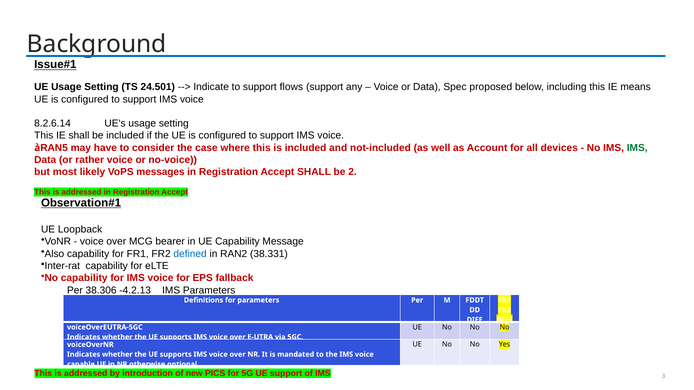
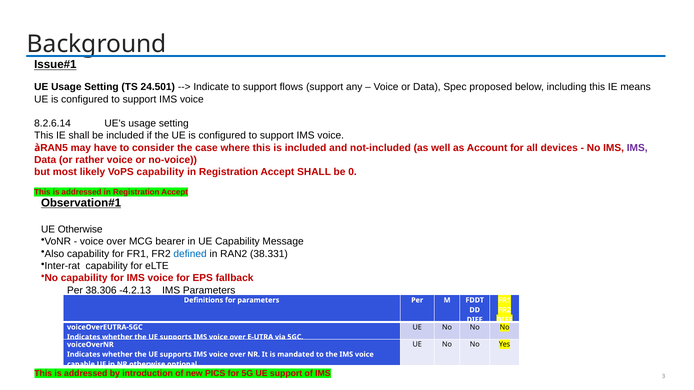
IMS colour: green -> purple (637, 148)
VoPS messages: messages -> capability (160, 172)
2: 2 -> 0 (352, 172)
UE Loopback: Loopback -> Otherwise (80, 230)
